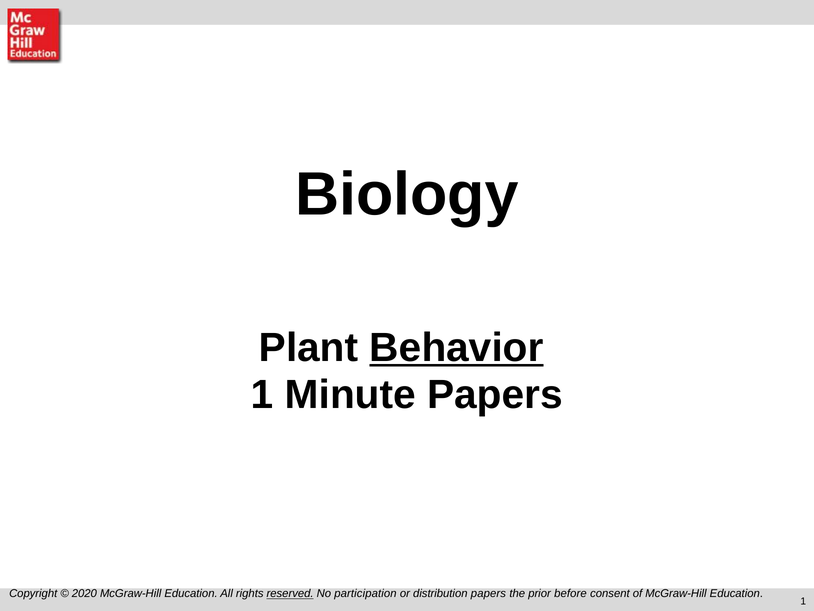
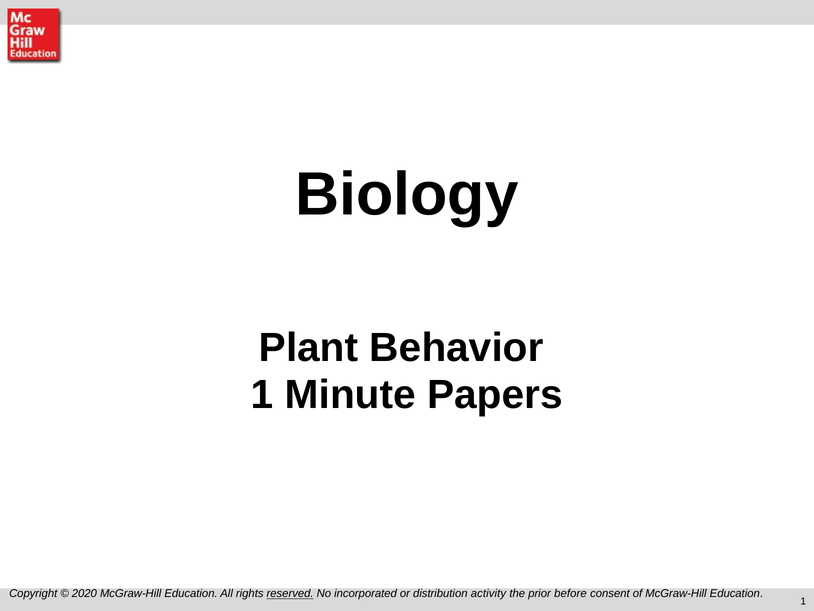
Behavior underline: present -> none (457, 347)
participation: participation -> incorporated (366, 593)
distribution papers: papers -> activity (488, 593)
